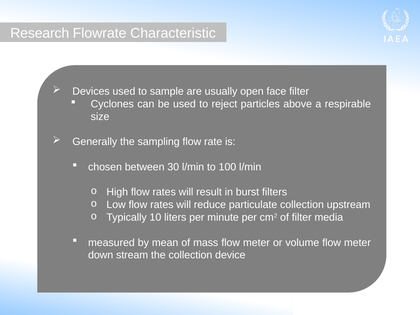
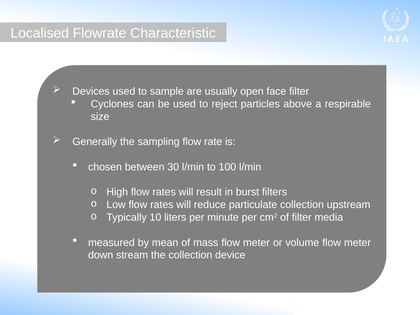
Research: Research -> Localised (40, 33)
